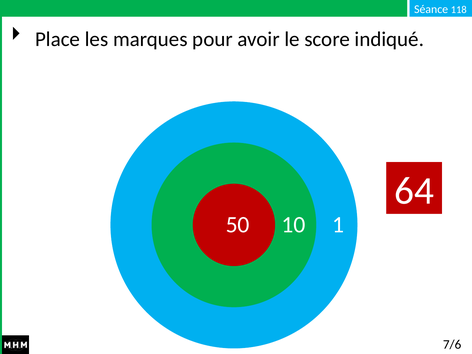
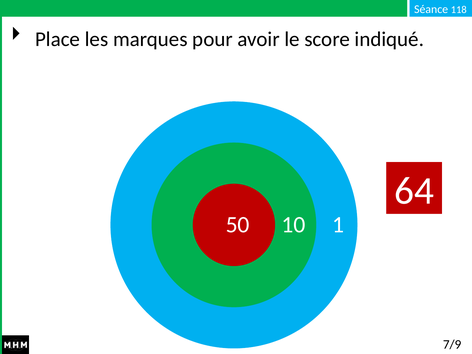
7/6: 7/6 -> 7/9 (452, 344)
